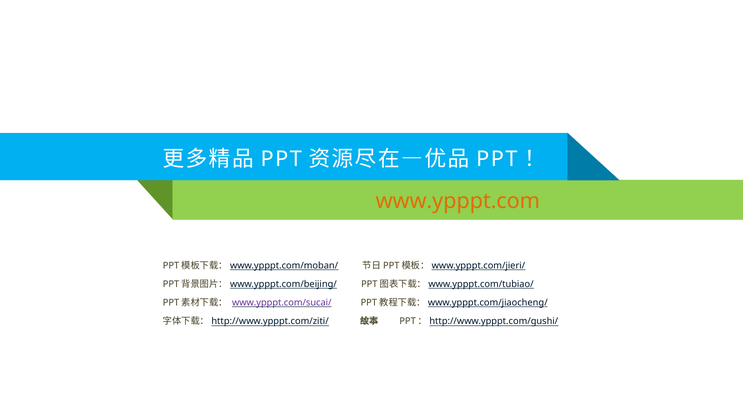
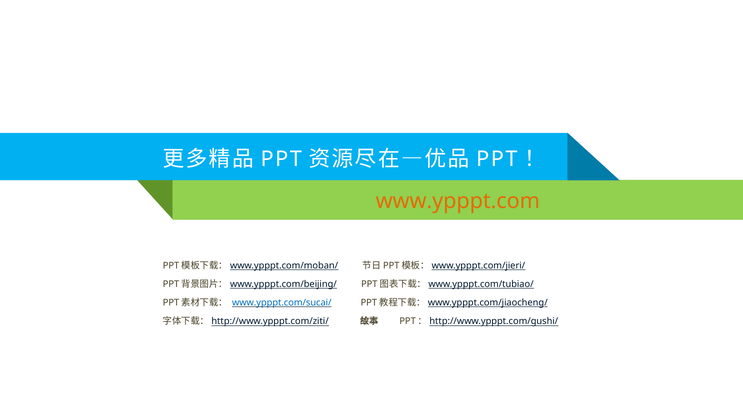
www.ypppt.com/sucai/ colour: purple -> blue (282, 303)
